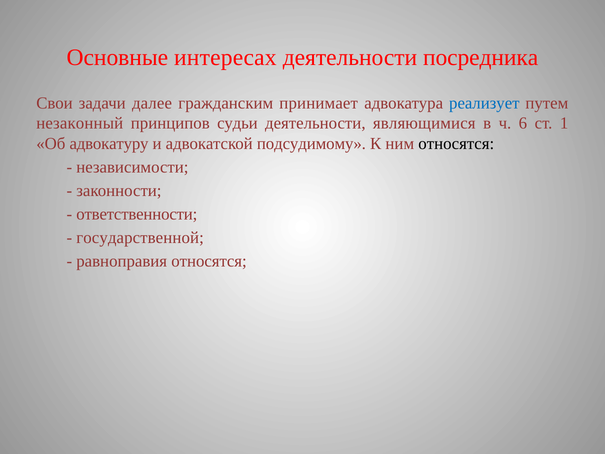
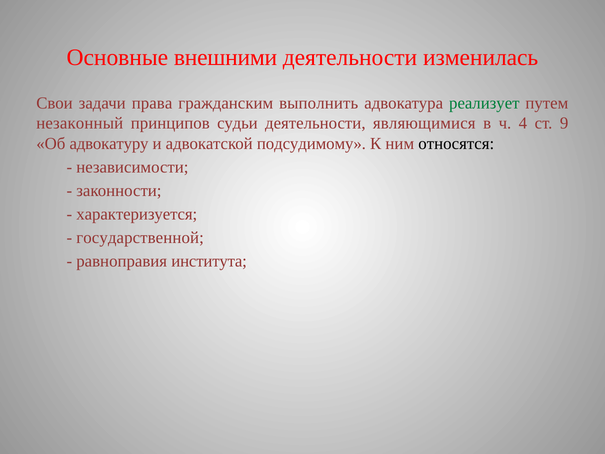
интересах: интересах -> внешними (226, 58)
посредника: посредника -> изменилась (481, 58)
далее: далее -> права (152, 103)
принимает: принимает -> выполнить (319, 103)
реализует colour: blue -> green (484, 103)
6: 6 -> 4 (523, 123)
1: 1 -> 9 (564, 123)
ответственности: ответственности -> характеризуется (137, 214)
равноправия относятся: относятся -> института (209, 261)
